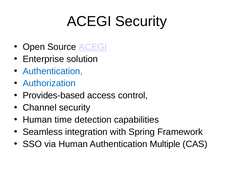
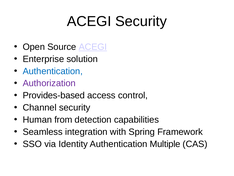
Authorization colour: blue -> purple (49, 83)
time: time -> from (63, 119)
via Human: Human -> Identity (73, 144)
